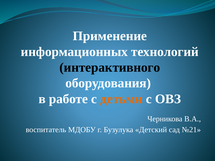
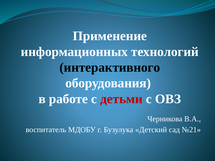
детьми colour: orange -> red (121, 99)
